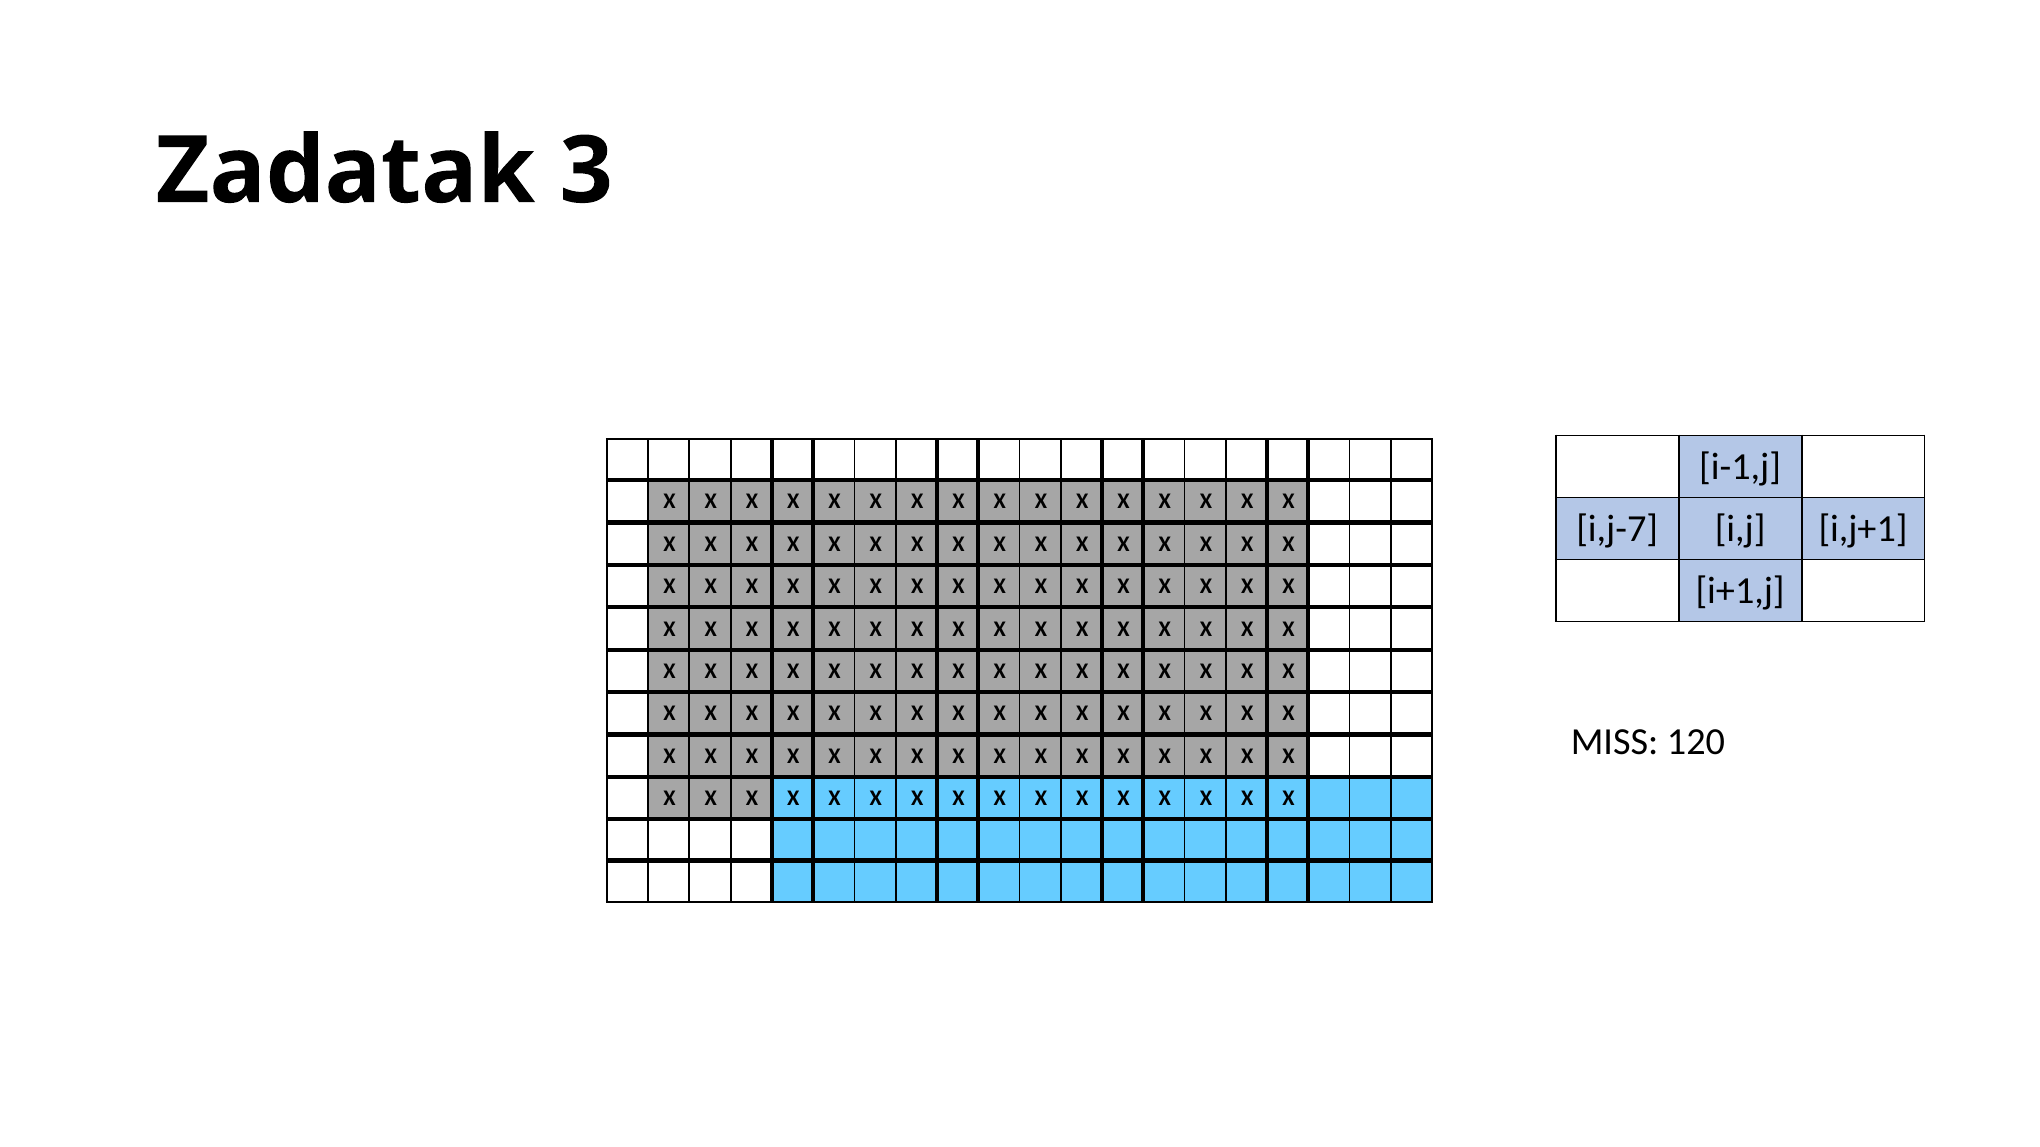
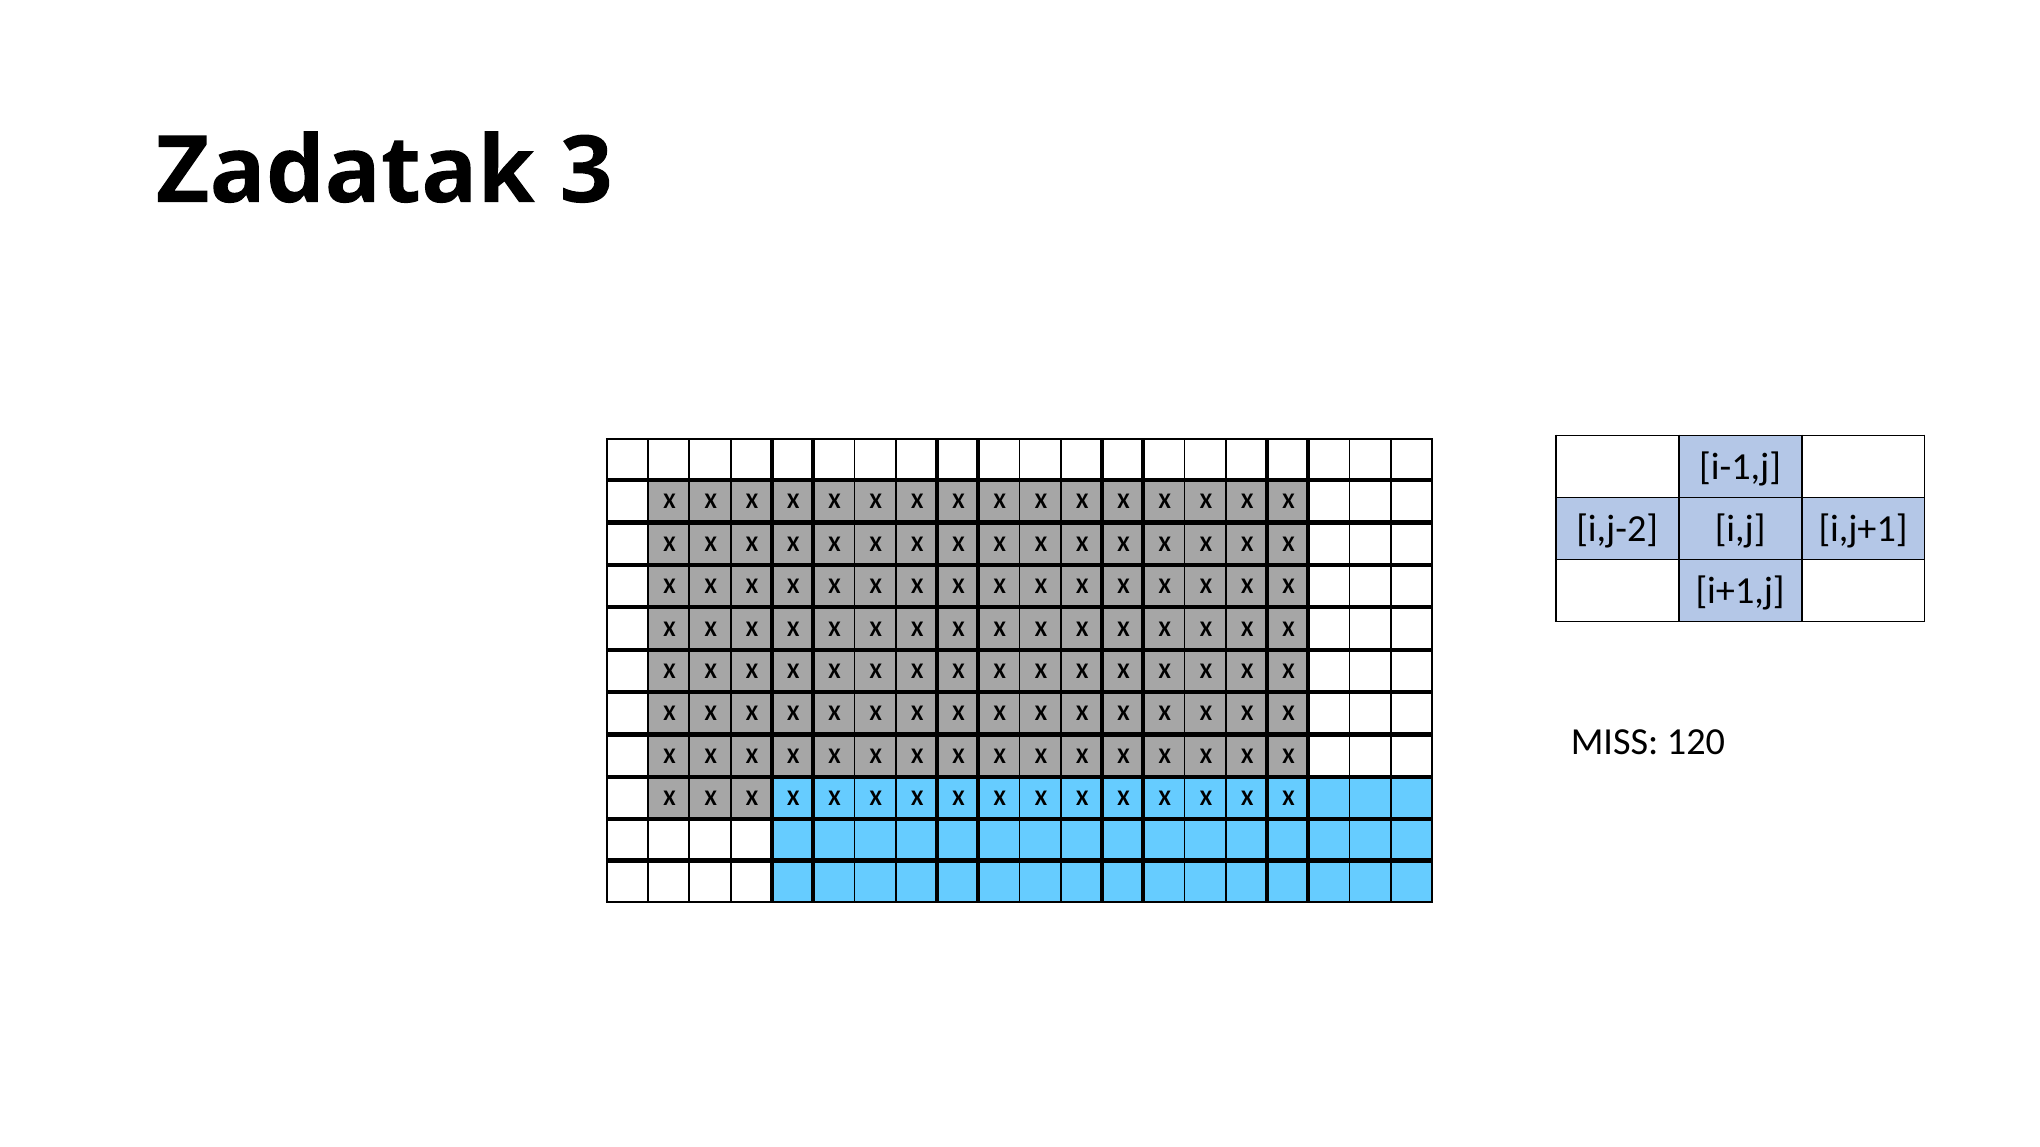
i,j-7: i,j-7 -> i,j-2 (1617, 529)
